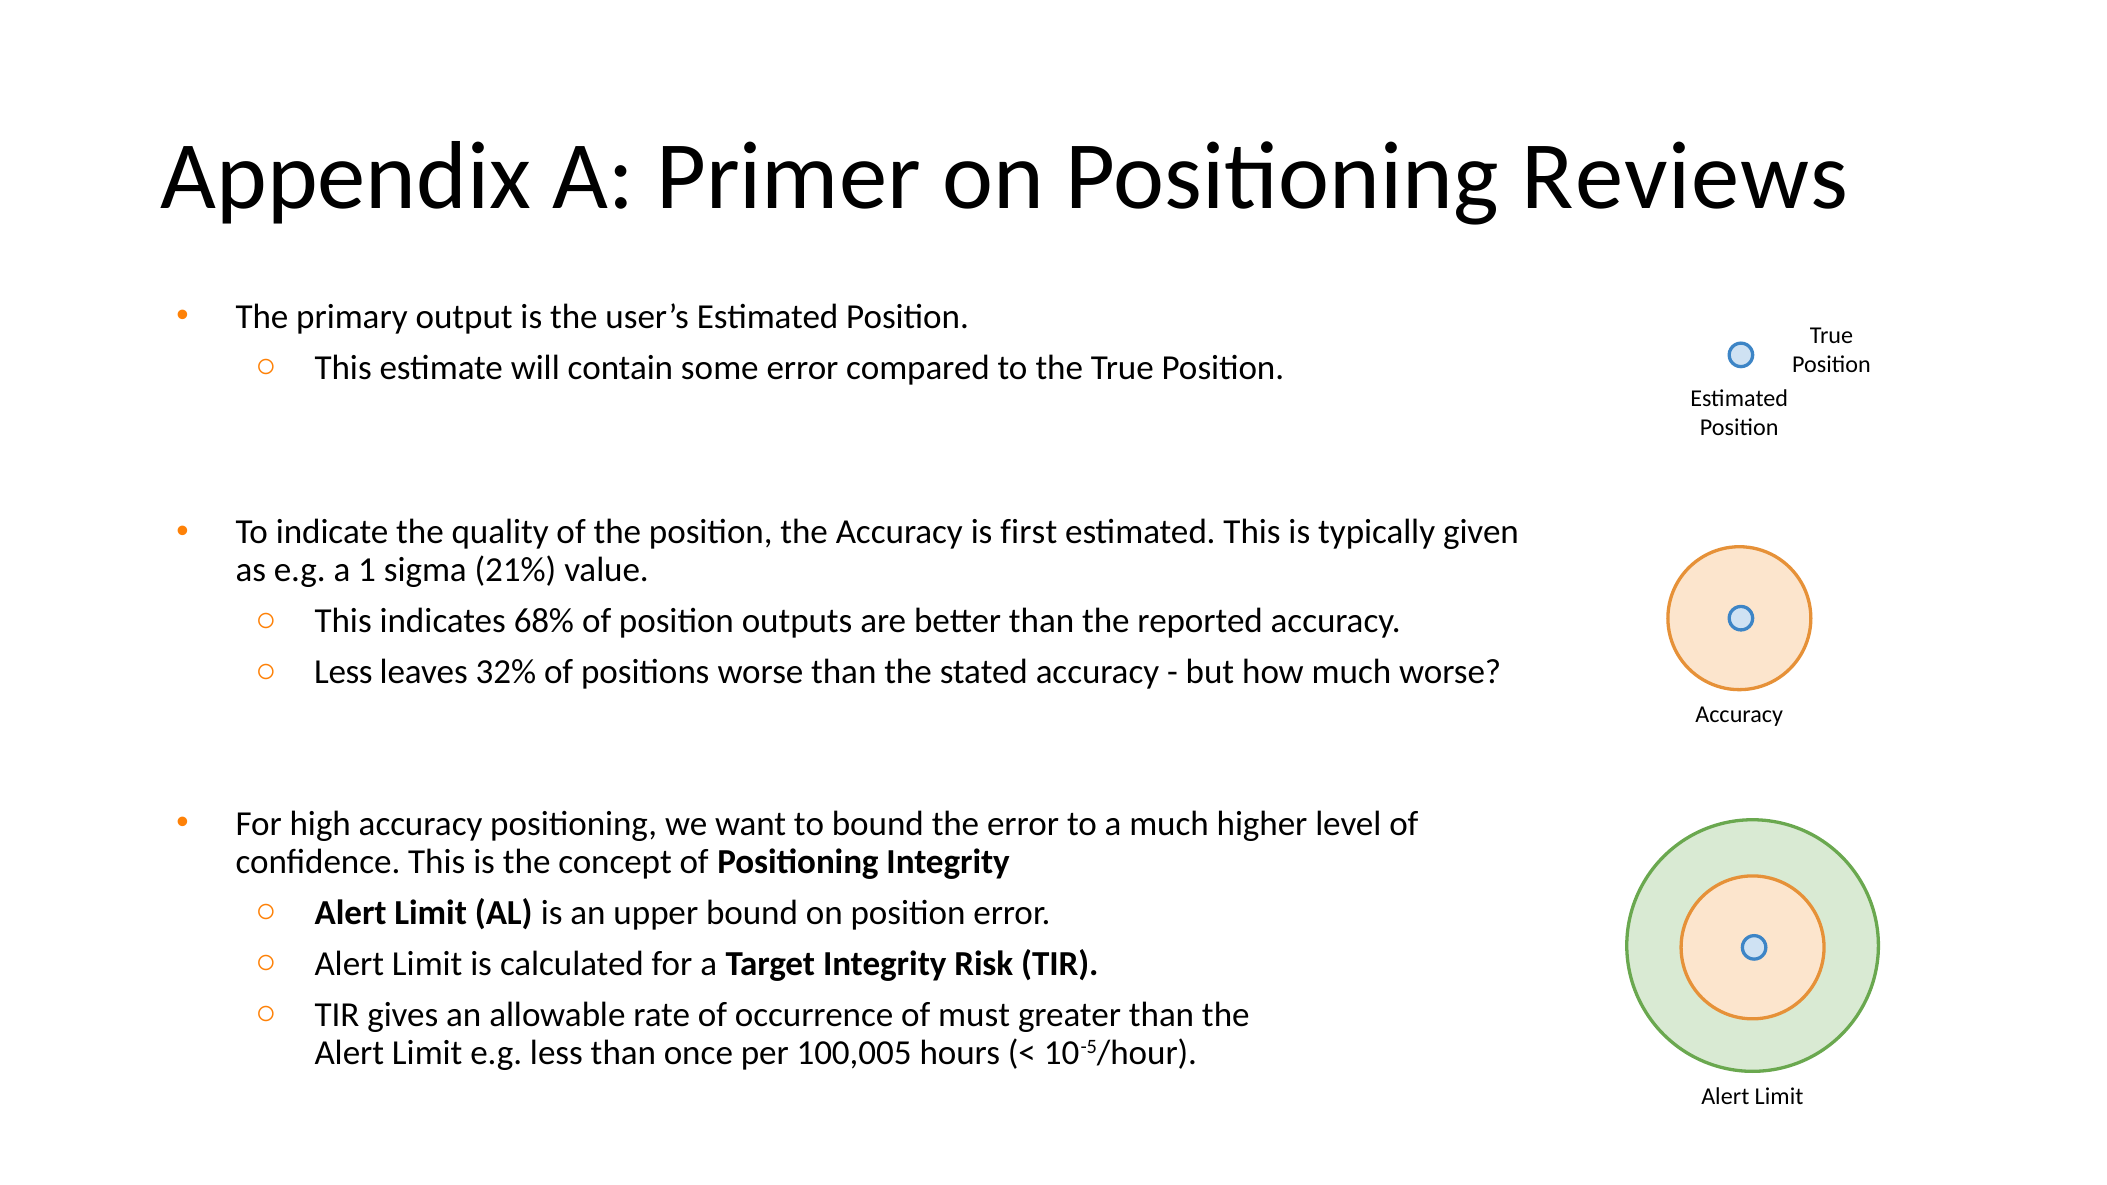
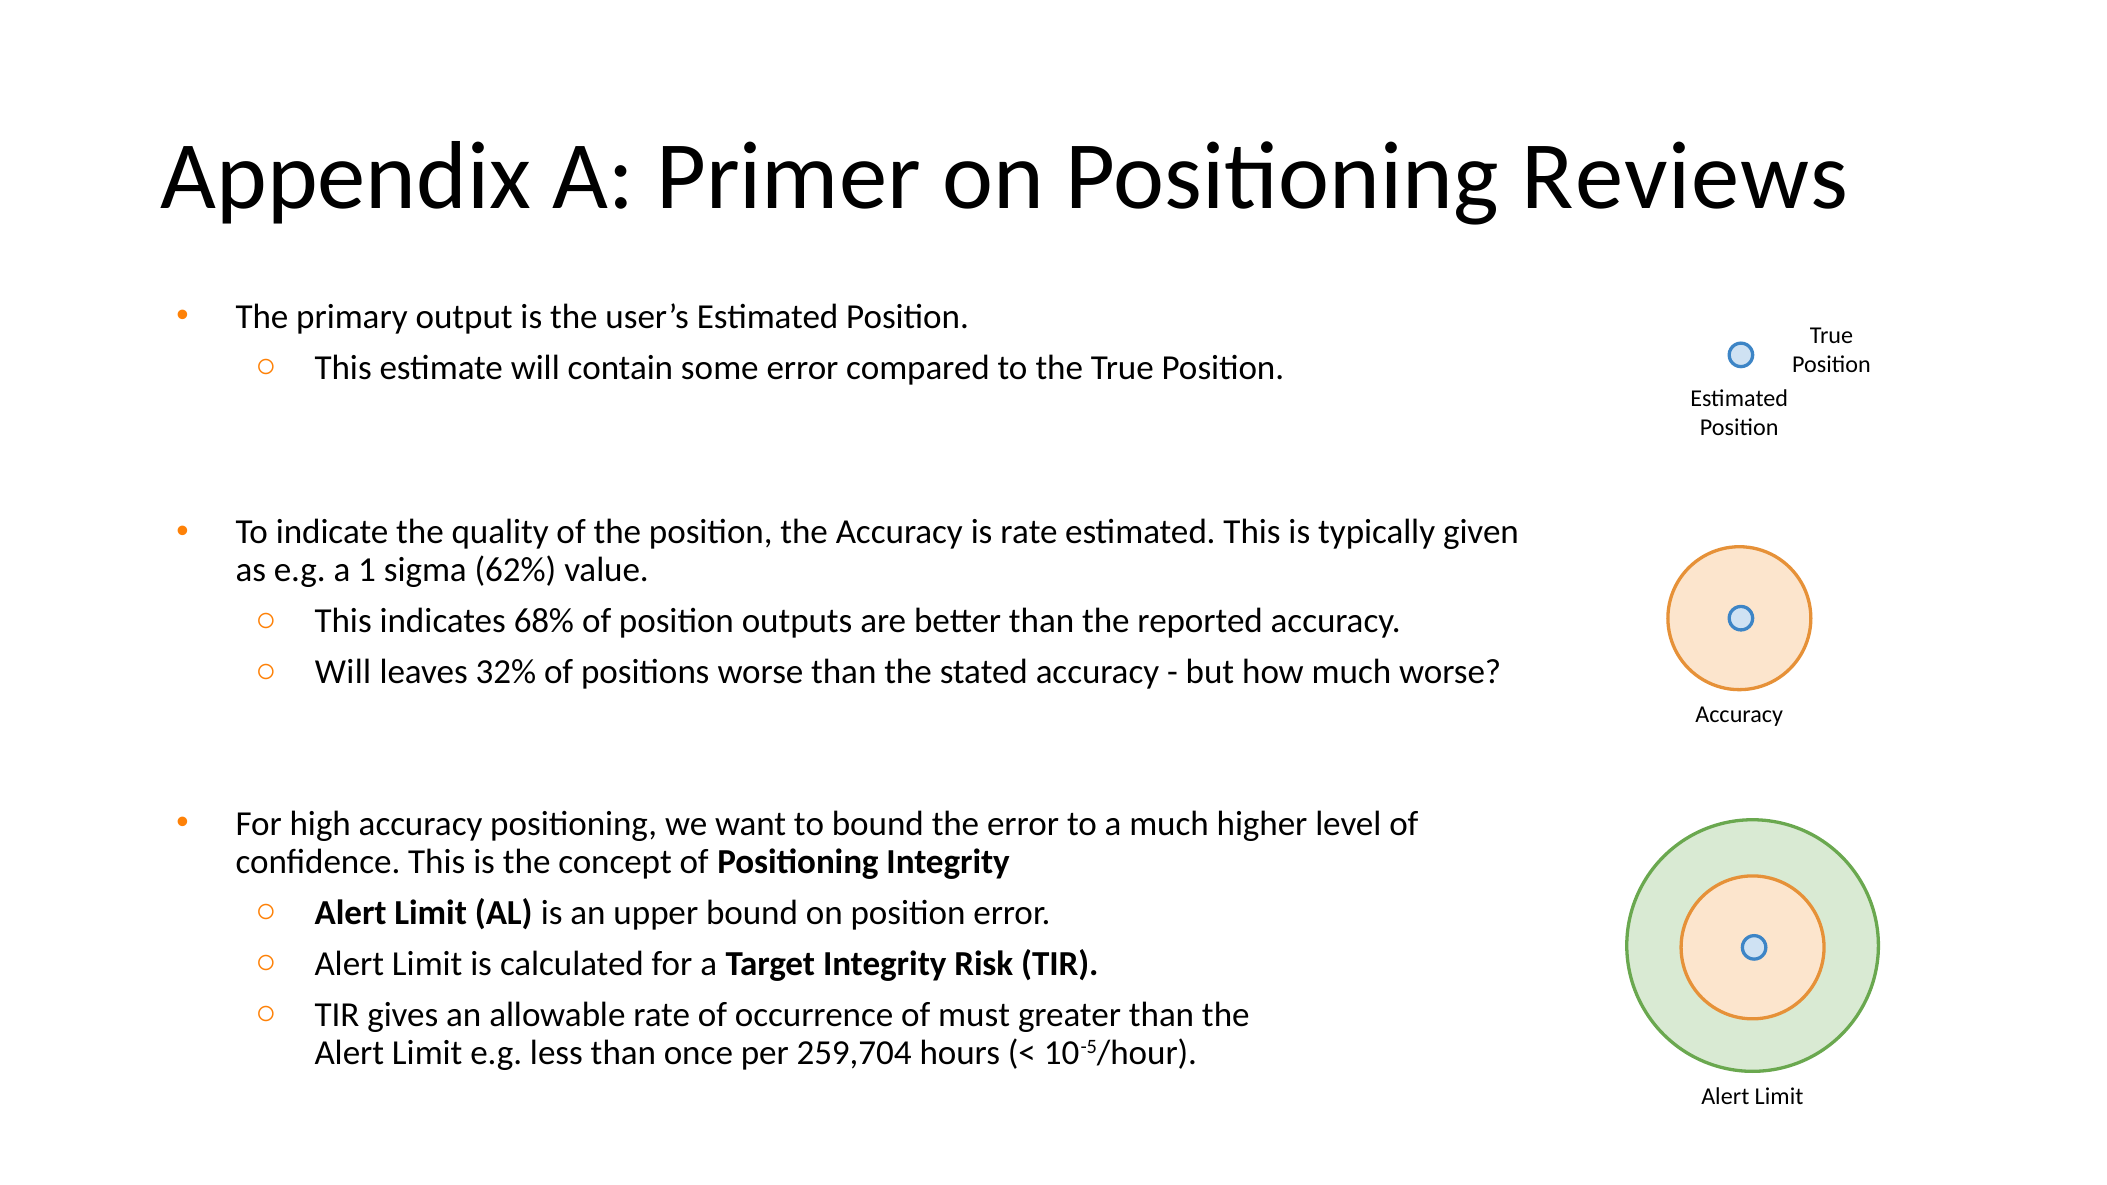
is first: first -> rate (1029, 532)
21%: 21% -> 62% (515, 570)
Less: Less -> Will (343, 672)
100,005: 100,005 -> 259,704 (854, 1053)
